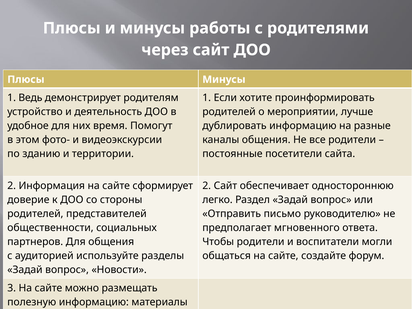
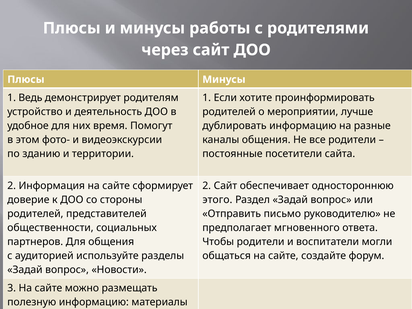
легко: легко -> этого (217, 200)
